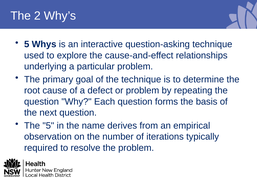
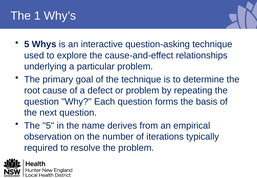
2: 2 -> 1 (37, 16)
